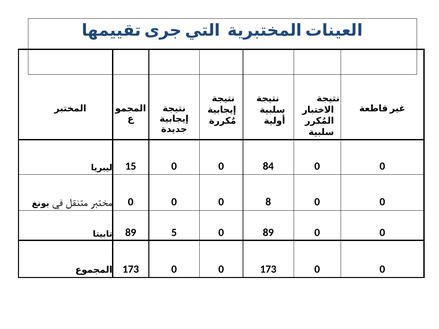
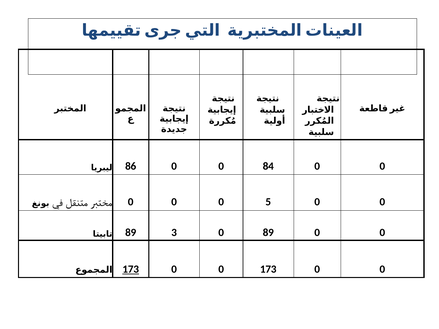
15: 15 -> 86 (131, 166)
8: 8 -> 5 (268, 202)
5: 5 -> 3 (174, 233)
173 underline: none -> present (131, 269)
